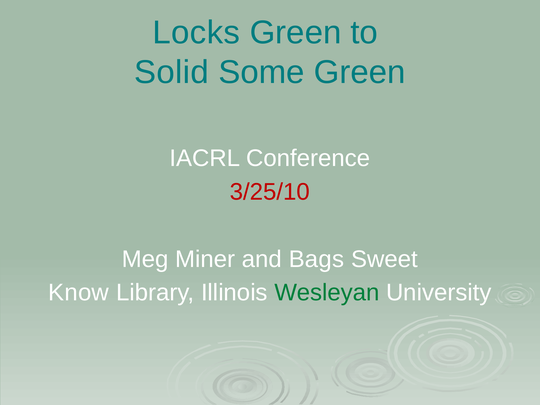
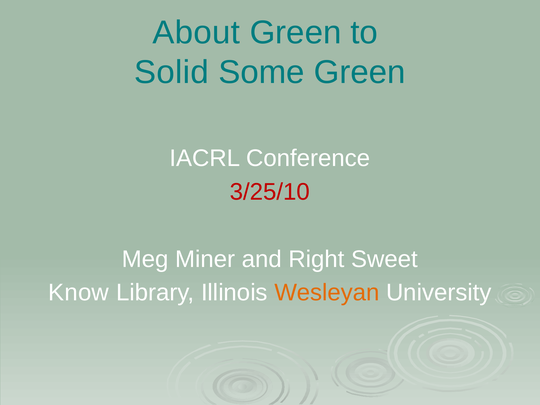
Locks: Locks -> About (196, 33)
Bags: Bags -> Right (317, 259)
Wesleyan colour: green -> orange (327, 293)
